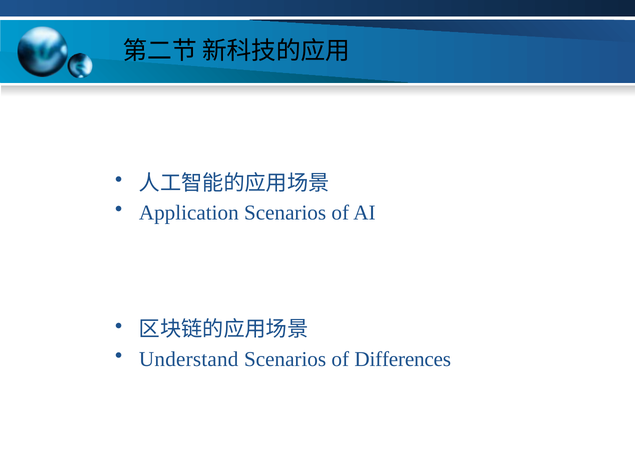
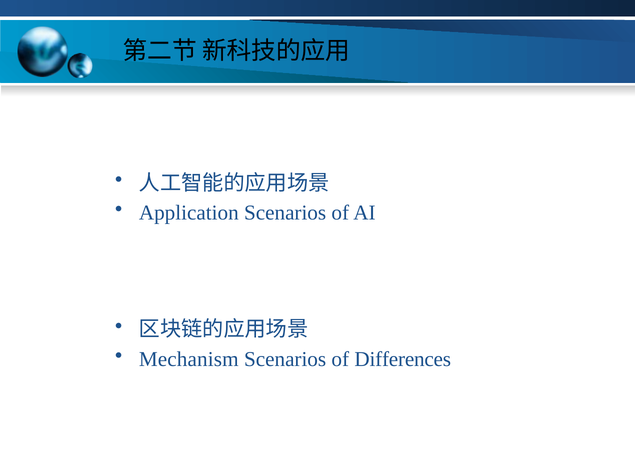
Understand: Understand -> Mechanism (189, 359)
